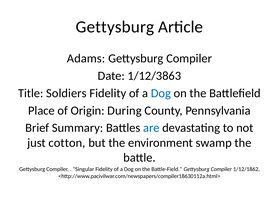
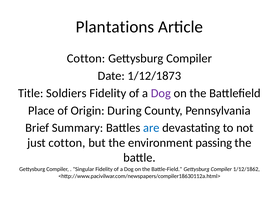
Gettysburg: Gettysburg -> Plantations (115, 27)
Adams: Adams -> Cotton (86, 59)
1/12/3863: 1/12/3863 -> 1/12/1873 (154, 76)
Dog colour: blue -> purple (161, 93)
swamp: swamp -> passing (214, 143)
